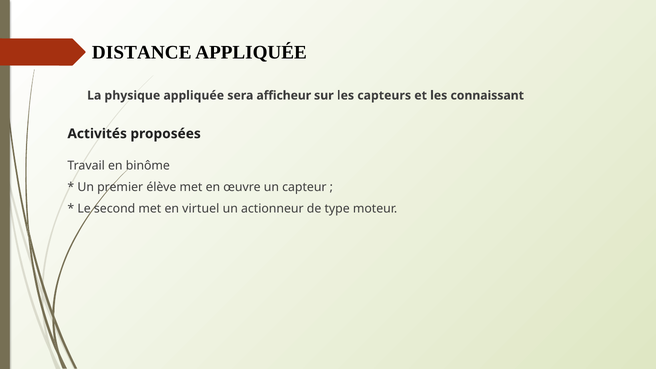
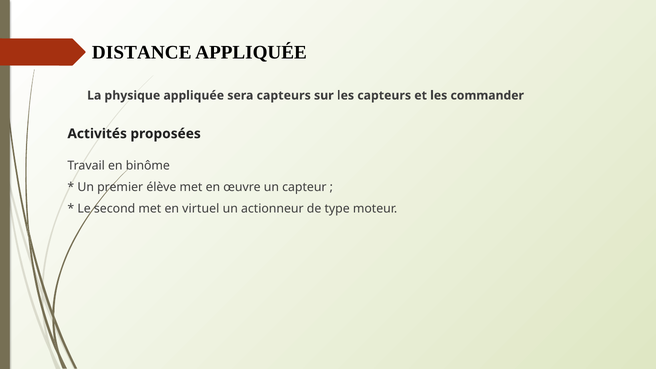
sera afficheur: afficheur -> capteurs (284, 95)
connaissant: connaissant -> commander (487, 95)
